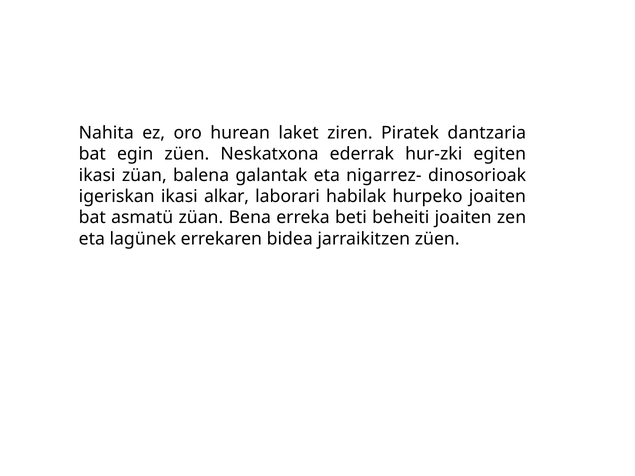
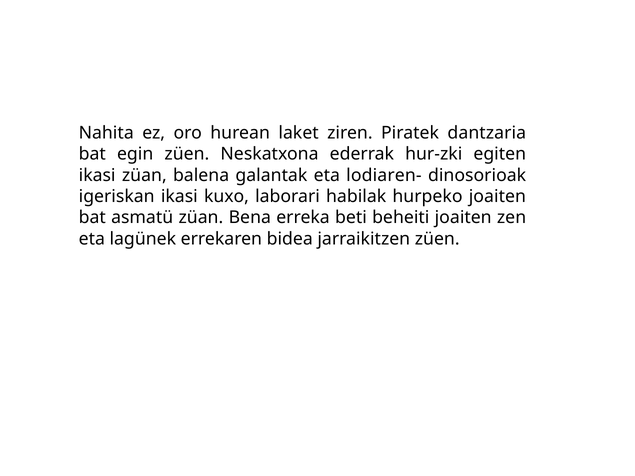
nigarrez-: nigarrez- -> lodiaren- (384, 175)
alkar: alkar -> kuxo (226, 197)
